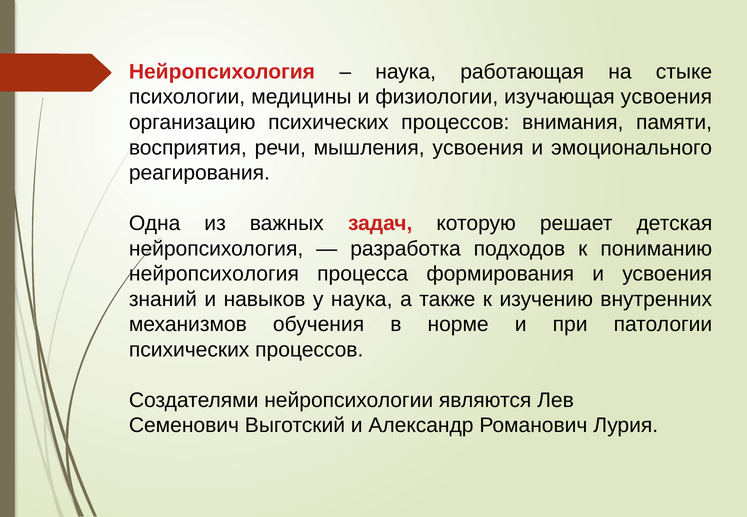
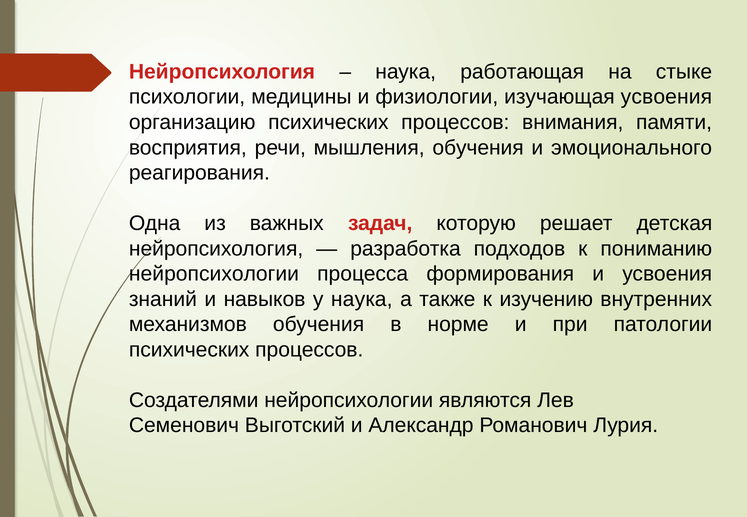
мышления усвоения: усвоения -> обучения (478, 148)
нейропсихология: нейропсихология -> нейропсихологии (214, 274)
